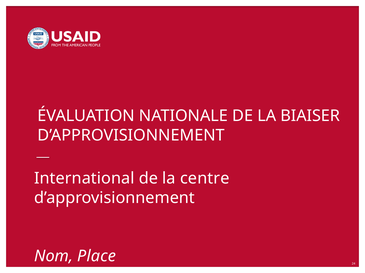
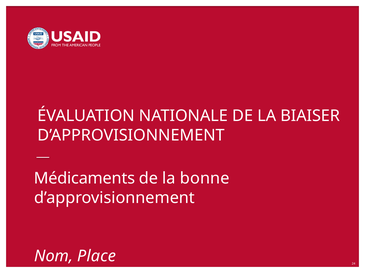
International: International -> Médicaments (84, 179)
centre: centre -> bonne (205, 179)
